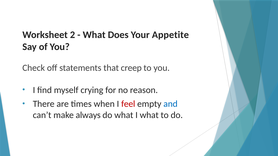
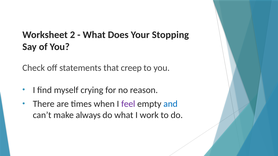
Appetite: Appetite -> Stopping (170, 35)
feel colour: red -> purple (128, 104)
I what: what -> work (149, 115)
